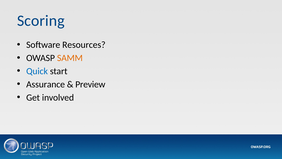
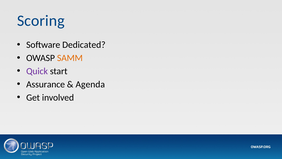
Resources: Resources -> Dedicated (84, 45)
Quick colour: blue -> purple (37, 71)
Preview: Preview -> Agenda (90, 84)
